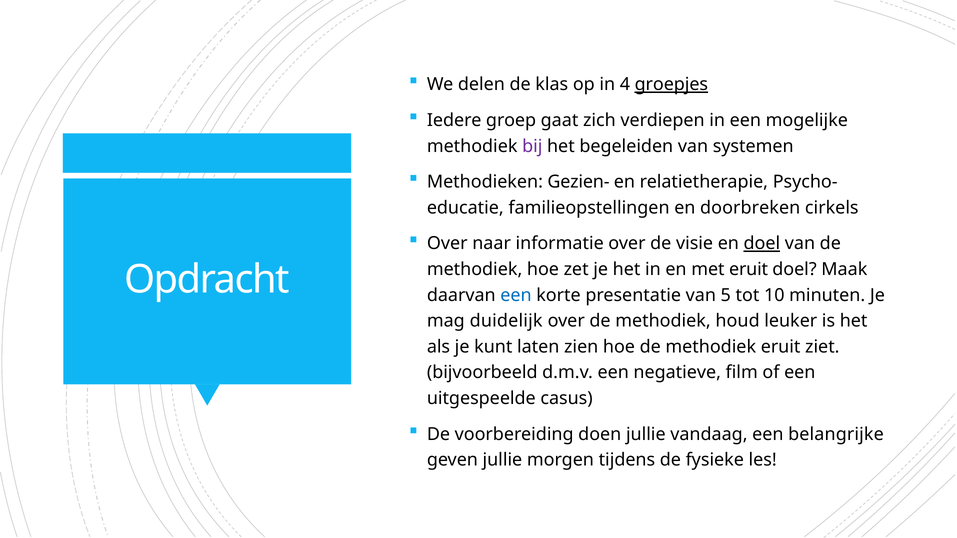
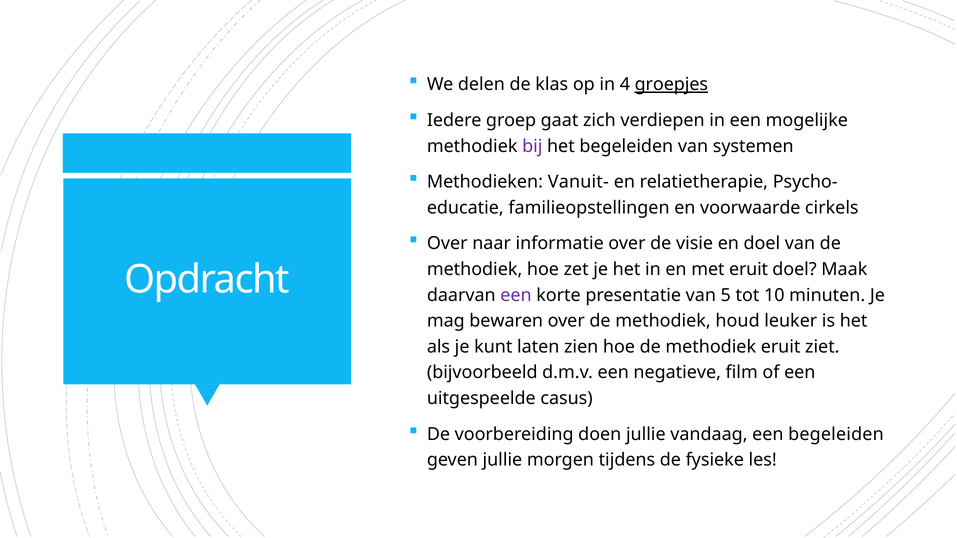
Gezien-: Gezien- -> Vanuit- (578, 182)
doorbreken: doorbreken -> voorwaarde (750, 208)
doel underline: present -> none (762, 244)
een colour: blue -> purple (516, 295)
duidelijk: duidelijk -> bewaren (506, 321)
een belangrijke: belangrijke -> begeleiden (836, 434)
